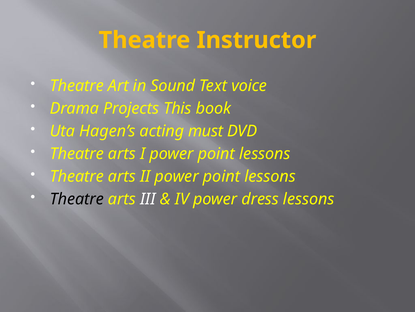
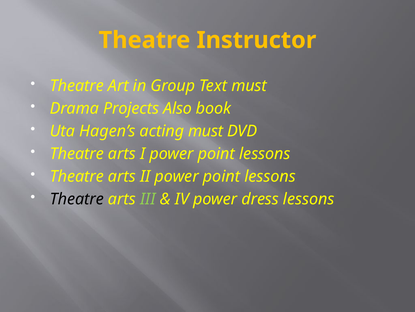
Sound: Sound -> Group (173, 85)
Text voice: voice -> must (249, 85)
This: This -> Also (178, 108)
III colour: white -> light green (148, 199)
